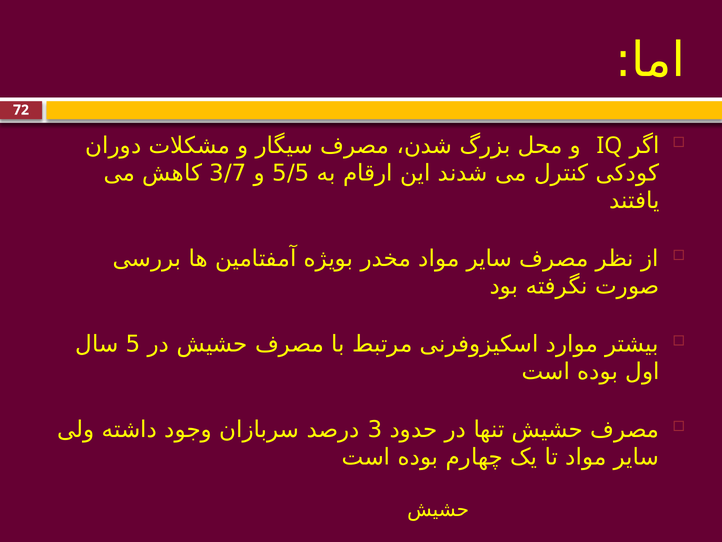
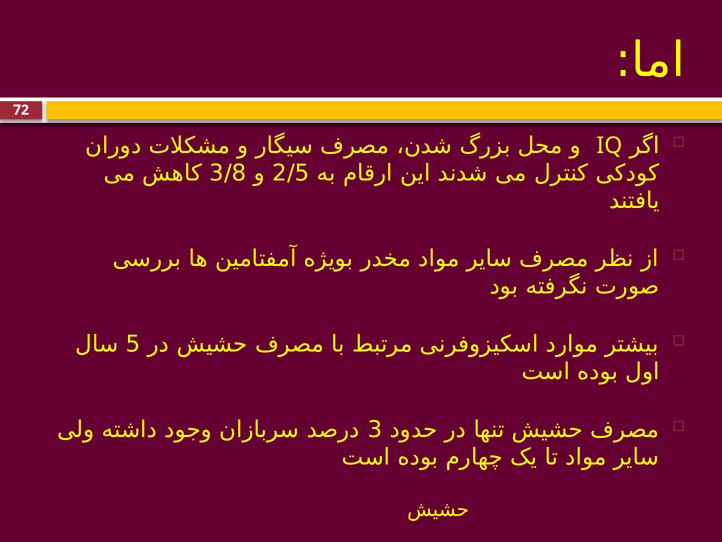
3/7: 3/7 -> 3/8 (228, 173)
5/5: 5/5 -> 2/5 (291, 173)
